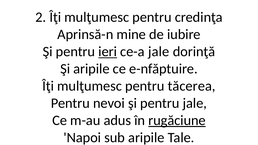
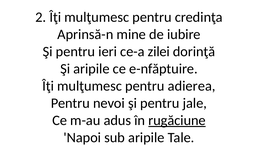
ieri underline: present -> none (108, 52)
ce-a jale: jale -> zilei (159, 52)
tăcerea: tăcerea -> adierea (192, 86)
